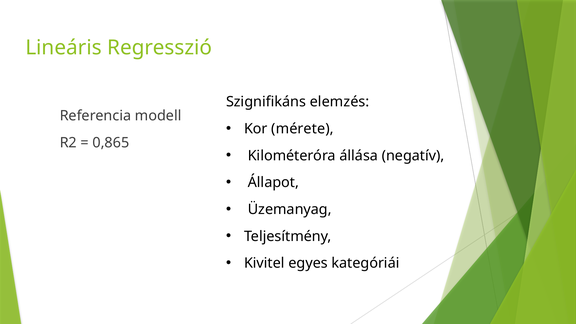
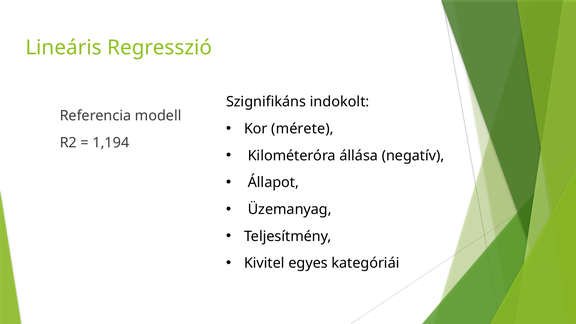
elemzés: elemzés -> indokolt (340, 102)
0,865: 0,865 -> 1,194 (111, 143)
